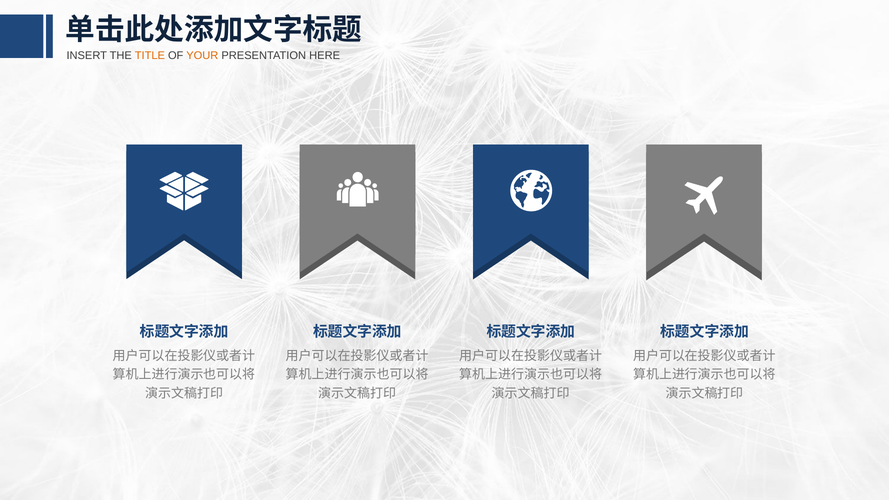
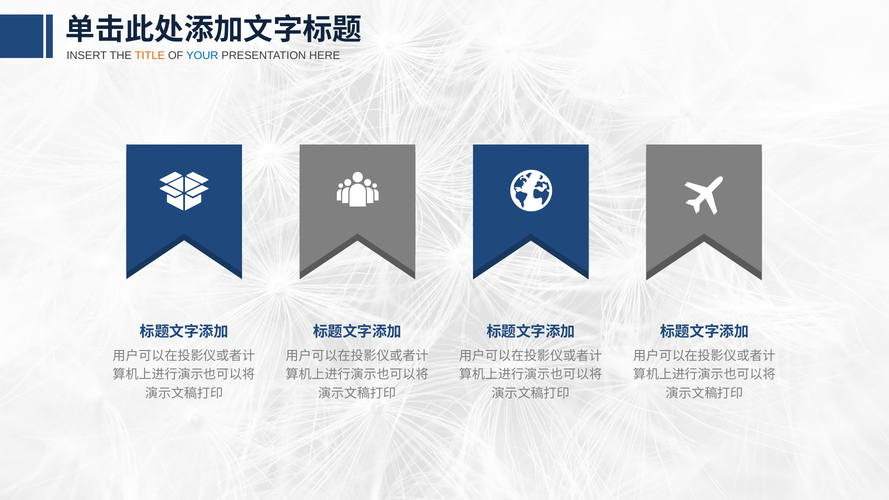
YOUR colour: orange -> blue (202, 55)
